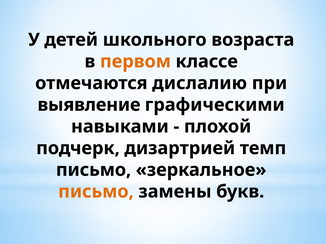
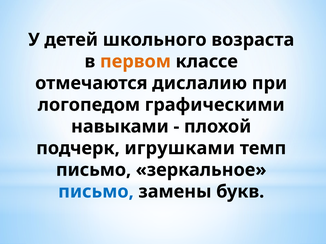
выявление: выявление -> логопедом (89, 105)
дизартрией: дизартрией -> игрушками (180, 149)
письмо colour: orange -> blue (96, 192)
